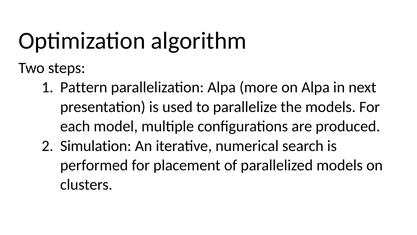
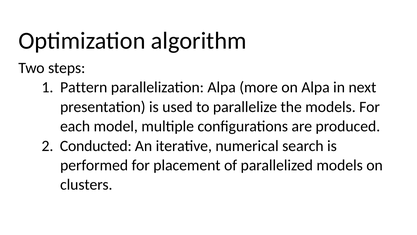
Simulation: Simulation -> Conducted (96, 146)
